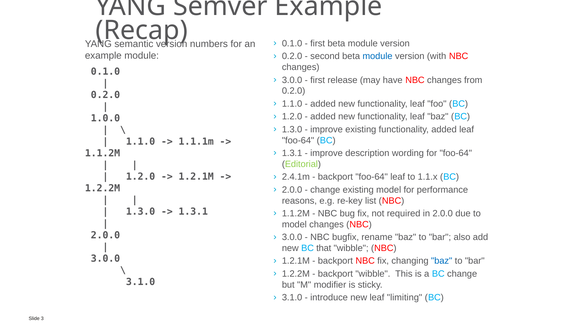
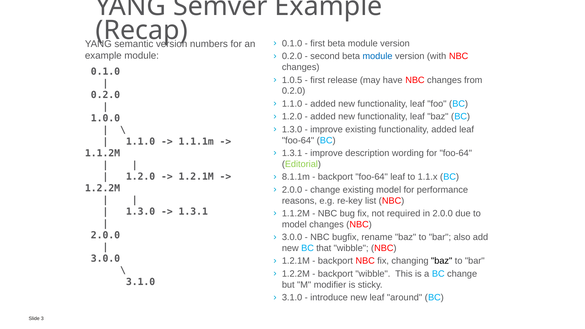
3.0.0: 3.0.0 -> 1.0.5 (292, 80)
2.4.1m: 2.4.1m -> 8.1.1m (296, 177)
baz colour: blue -> black (442, 261)
limiting: limiting -> around (405, 298)
